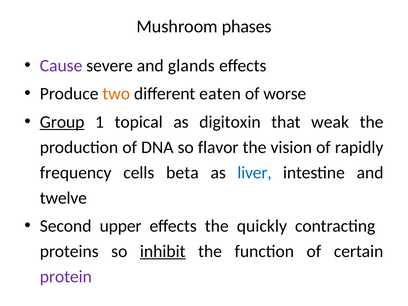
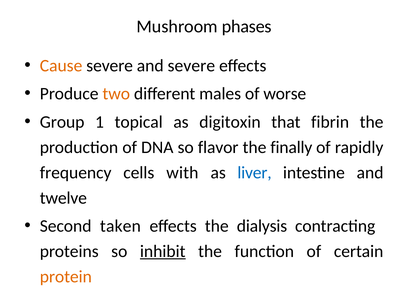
Cause colour: purple -> orange (61, 66)
and glands: glands -> severe (191, 66)
eaten: eaten -> males (220, 94)
Group underline: present -> none (62, 122)
weak: weak -> fibrin (330, 122)
vision: vision -> finally (291, 147)
beta: beta -> with (182, 173)
upper: upper -> taken (120, 226)
quickly: quickly -> dialysis (262, 226)
protein colour: purple -> orange (66, 277)
